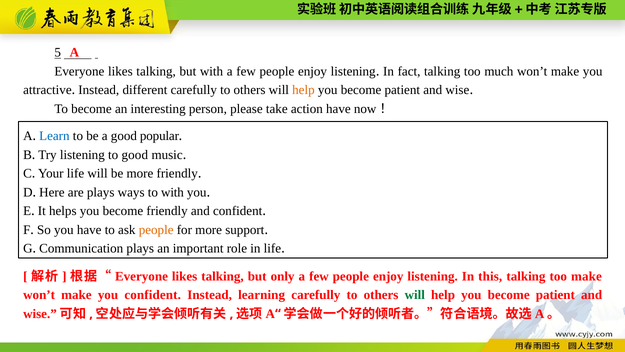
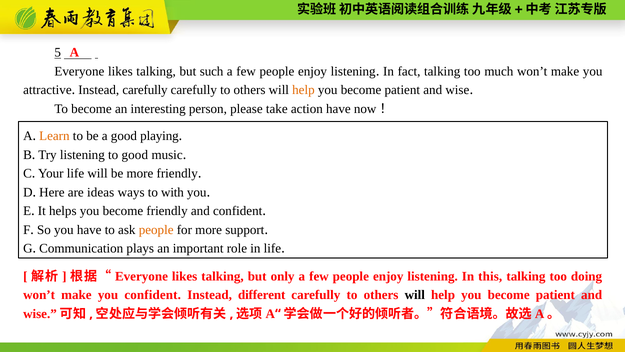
but with: with -> such (212, 71)
Instead different: different -> carefully (145, 90)
Learn colour: blue -> orange (54, 136)
popular: popular -> playing (159, 136)
are plays: plays -> ideas (101, 192)
too make: make -> doing (587, 276)
learning: learning -> different (262, 295)
will colour: green -> black (415, 295)
